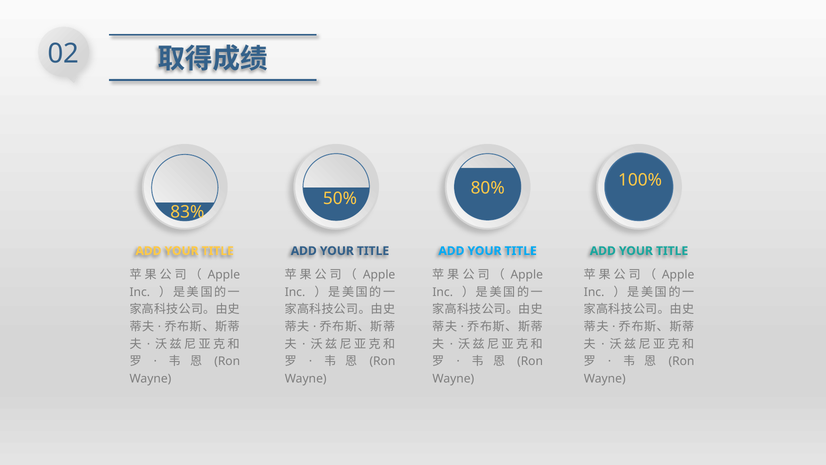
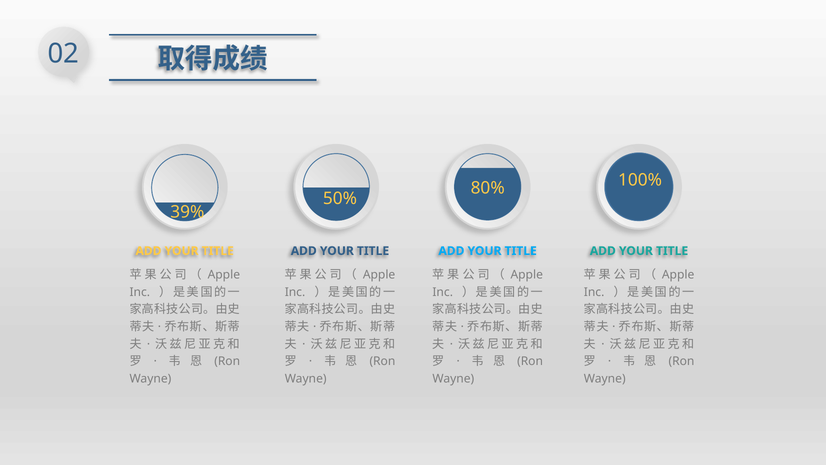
83%: 83% -> 39% (187, 212)
